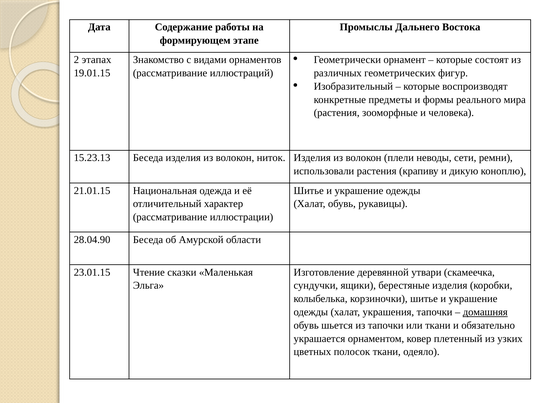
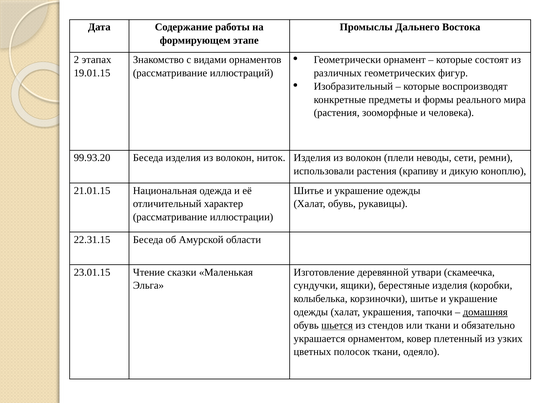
15.23.13: 15.23.13 -> 99.93.20 (92, 158)
28.04.90: 28.04.90 -> 22.31.15 (92, 239)
шьется underline: none -> present (337, 325)
из тапочки: тапочки -> стендов (386, 325)
